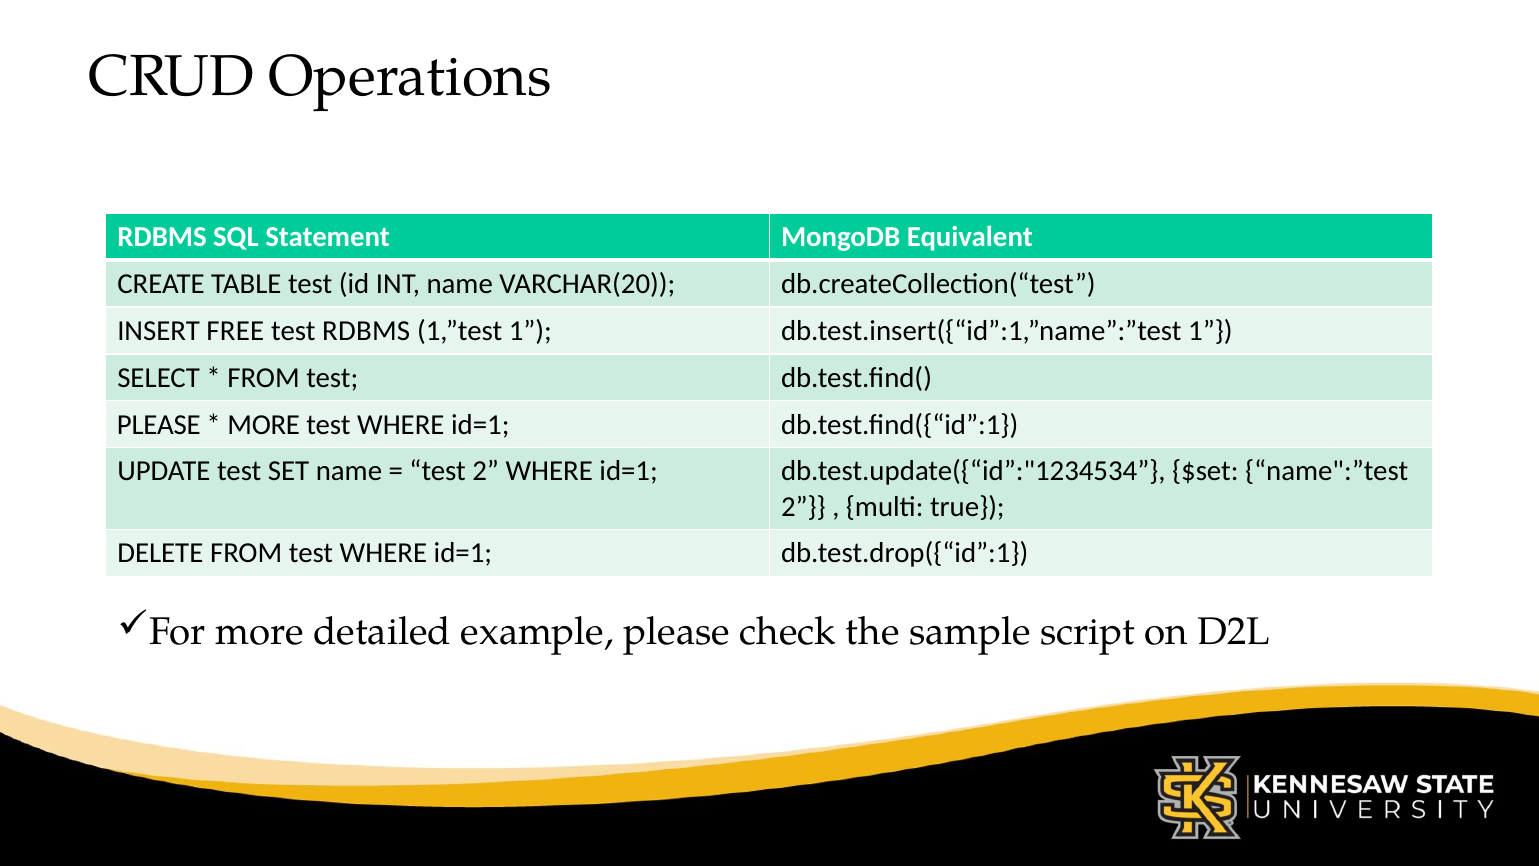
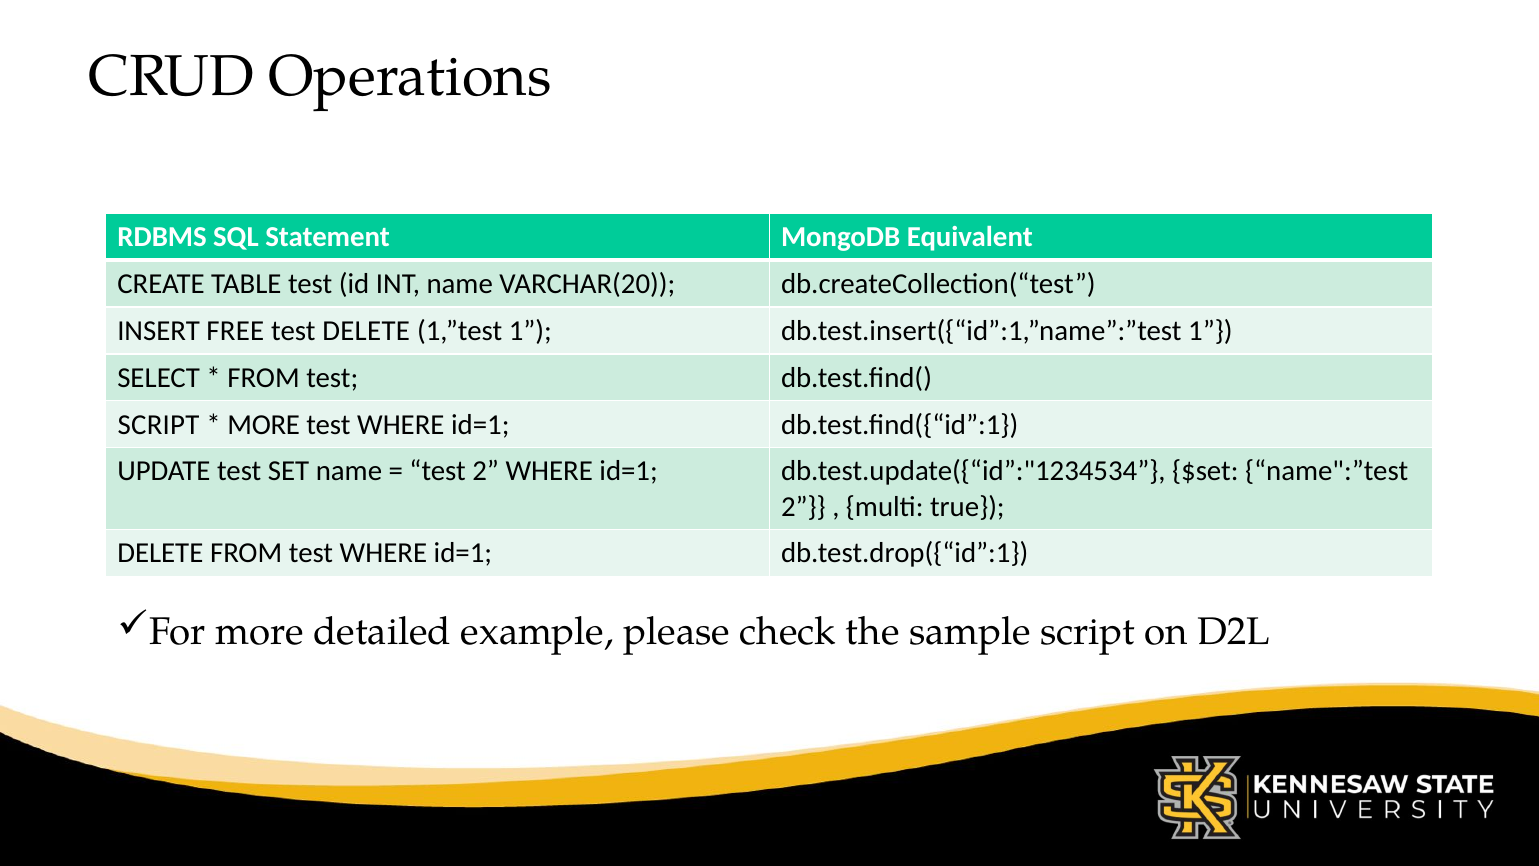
test RDBMS: RDBMS -> DELETE (366, 331)
PLEASE: PLEASE -> SCRIPT (159, 424)
